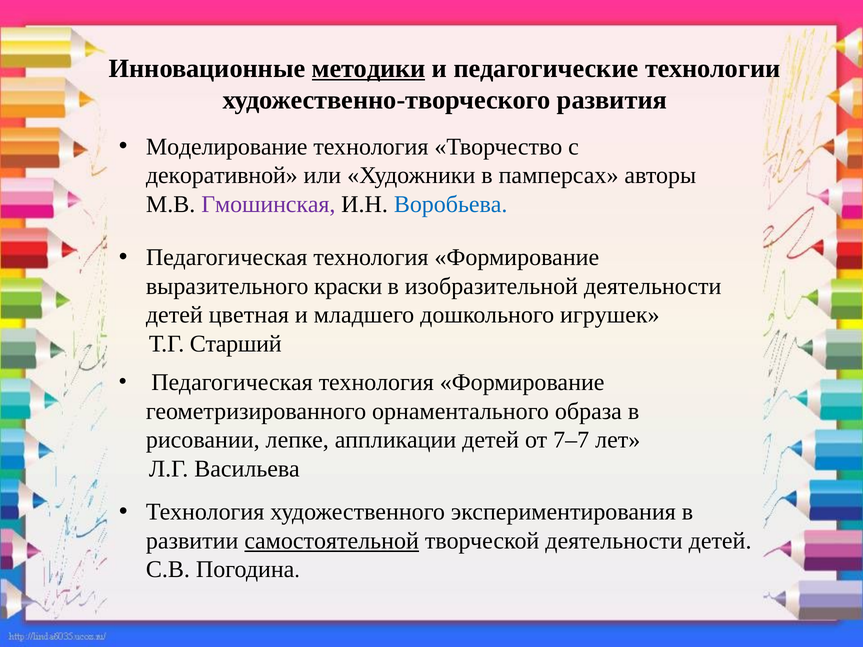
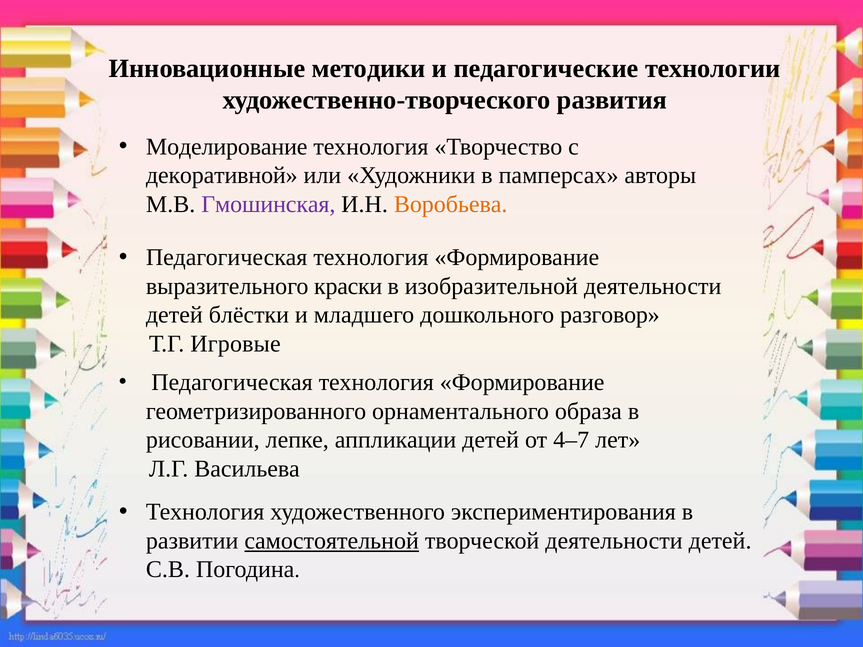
методики underline: present -> none (369, 68)
Воробьева colour: blue -> orange (451, 204)
цветная: цветная -> блёстки (249, 315)
игрушек: игрушек -> разговор (610, 315)
Старший: Старший -> Игровые (235, 344)
7–7: 7–7 -> 4–7 (571, 440)
